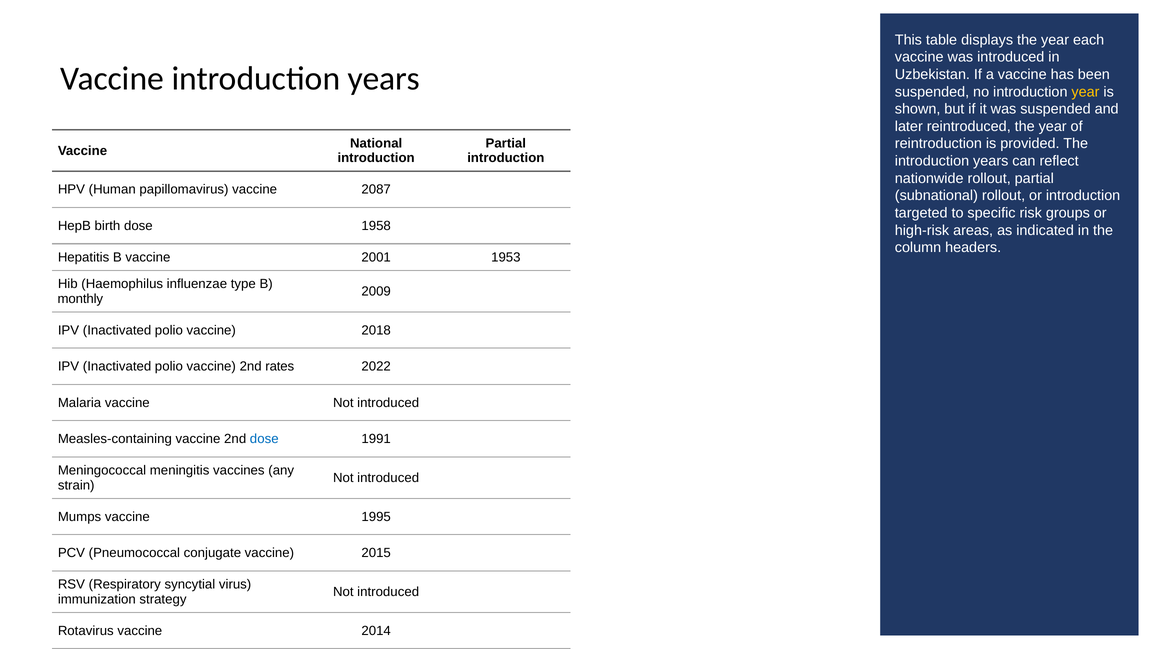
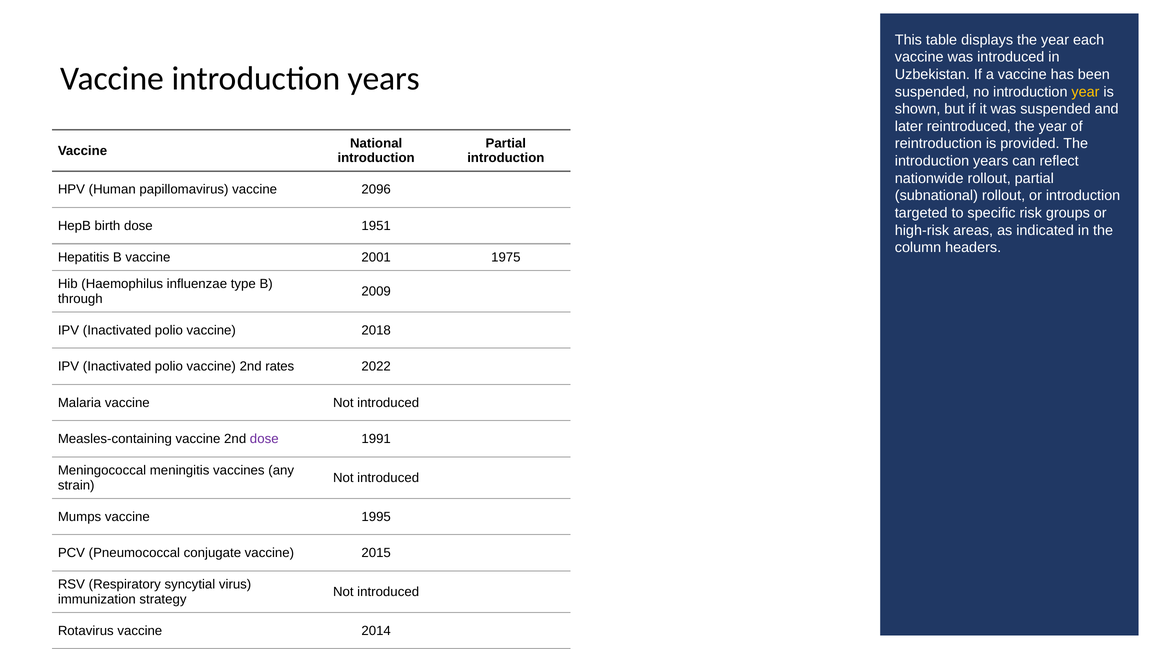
2087: 2087 -> 2096 (376, 189)
1958: 1958 -> 1951 (376, 226)
1953: 1953 -> 1975 (506, 257)
monthly: monthly -> through (80, 299)
dose colour: blue -> purple (264, 439)
